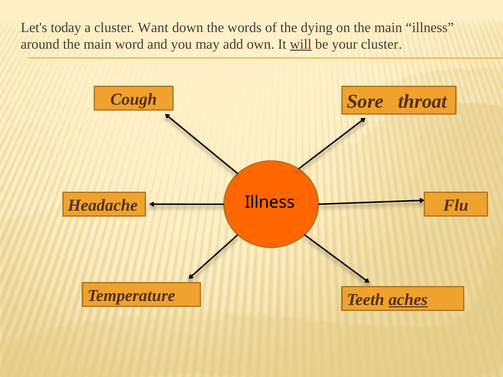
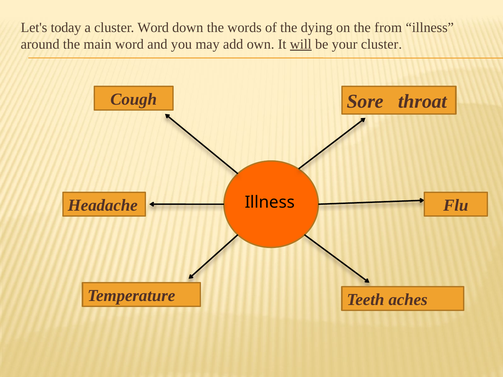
cluster Want: Want -> Word (153, 27)
on the main: main -> from (388, 27)
aches underline: present -> none (408, 300)
